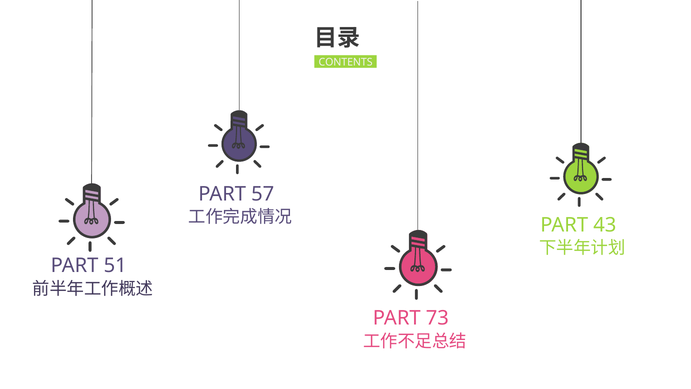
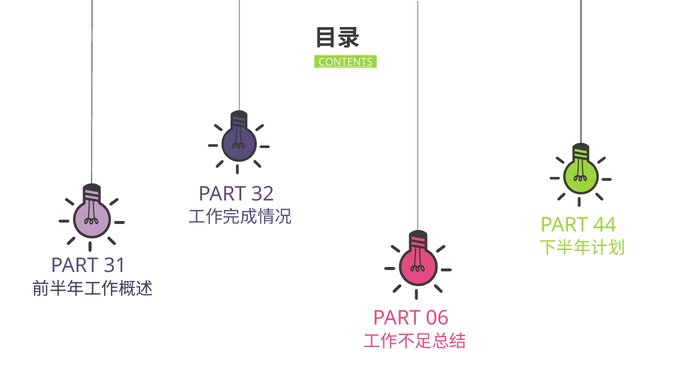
CONTENTS underline: none -> present (346, 62)
57: 57 -> 32 (263, 194)
43: 43 -> 44 (605, 225)
51: 51 -> 31 (115, 266)
73: 73 -> 06 (437, 318)
